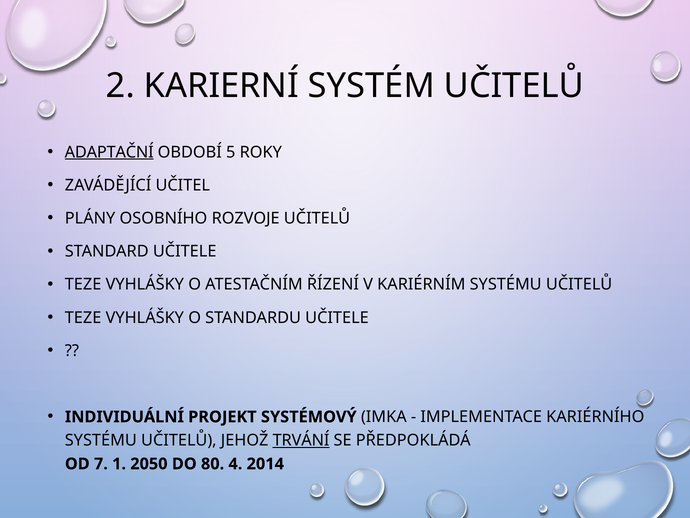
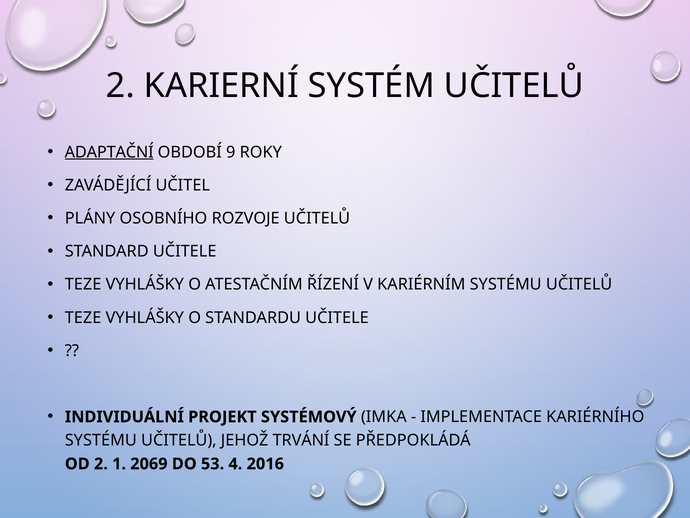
5: 5 -> 9 (231, 152)
TRVÁNÍ underline: present -> none (301, 440)
OD 7: 7 -> 2 (101, 463)
2050: 2050 -> 2069 (149, 463)
80: 80 -> 53 (213, 463)
2014: 2014 -> 2016 (265, 463)
